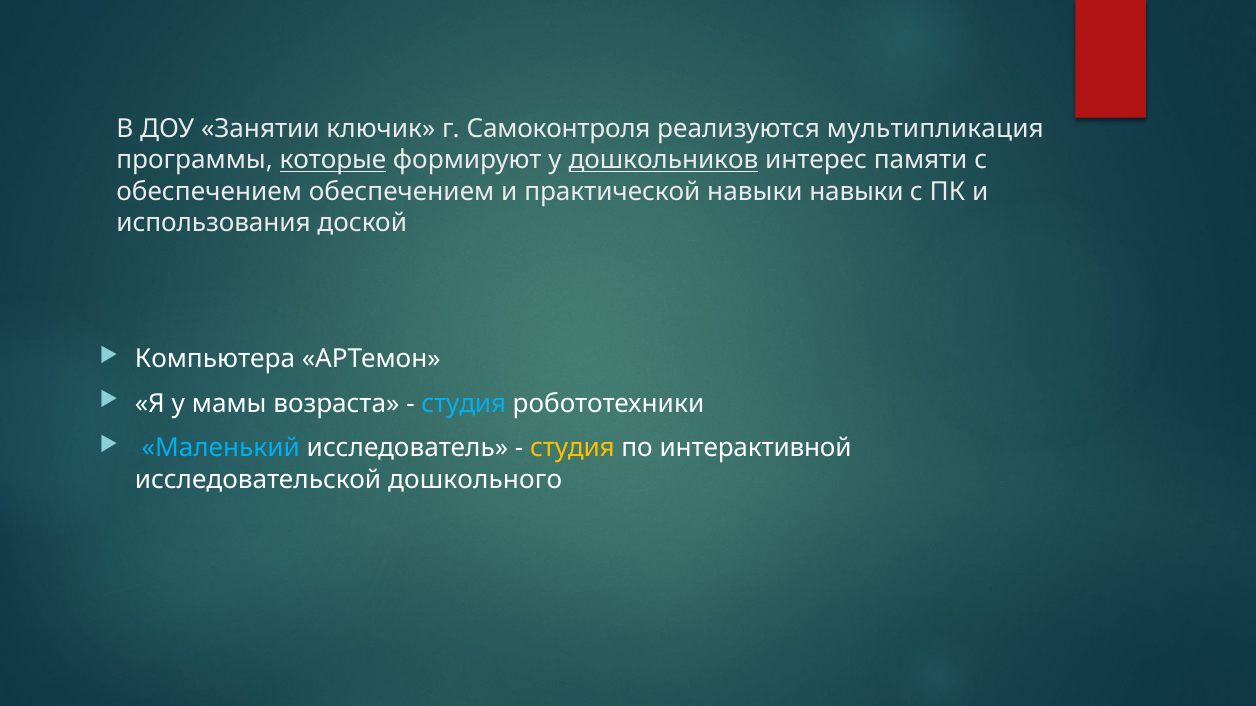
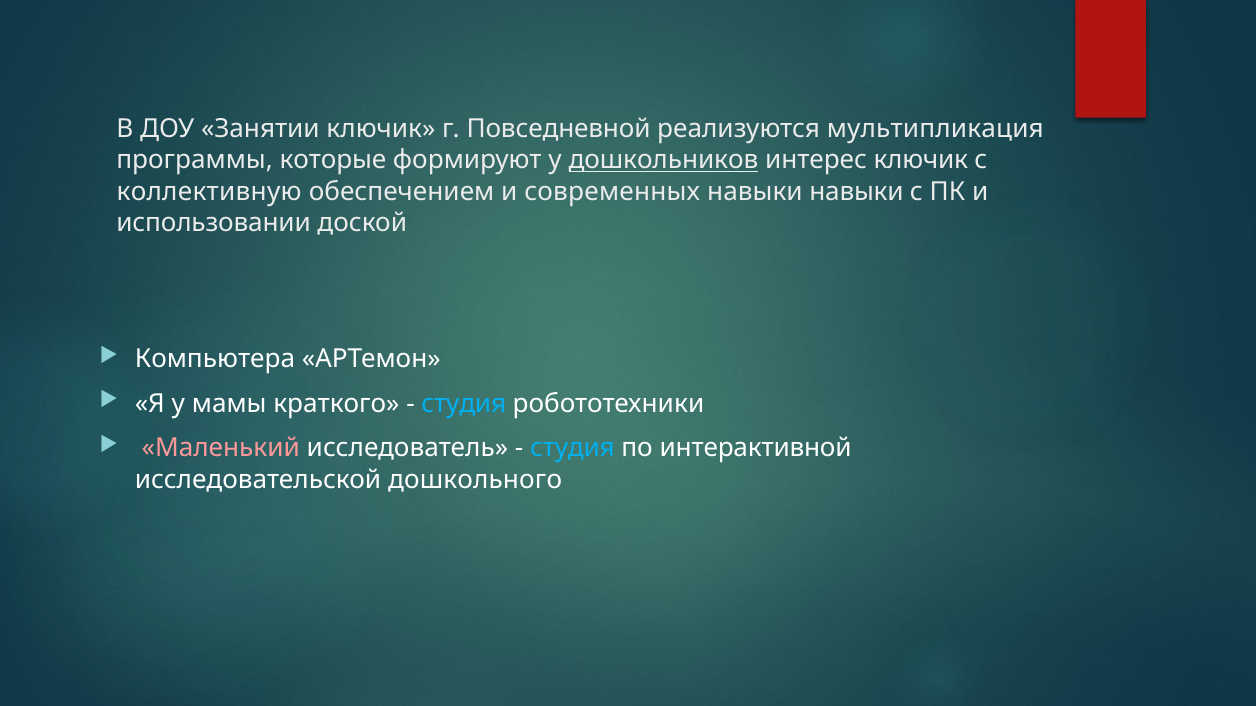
Самоконтроля: Самоконтроля -> Повседневной (559, 129)
которые underline: present -> none (333, 160)
интерес памяти: памяти -> ключик (921, 160)
обеспечением: обеспечением -> коллективную (209, 192)
практической: практической -> современных (612, 192)
использования: использования -> использовании (214, 223)
возраста: возраста -> краткого (336, 404)
Маленький colour: light blue -> pink (221, 448)
студия colour: yellow -> light blue (572, 448)
